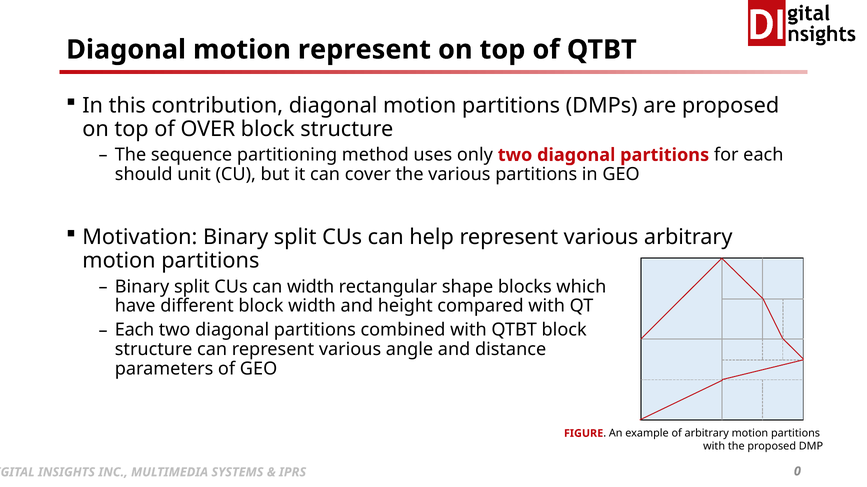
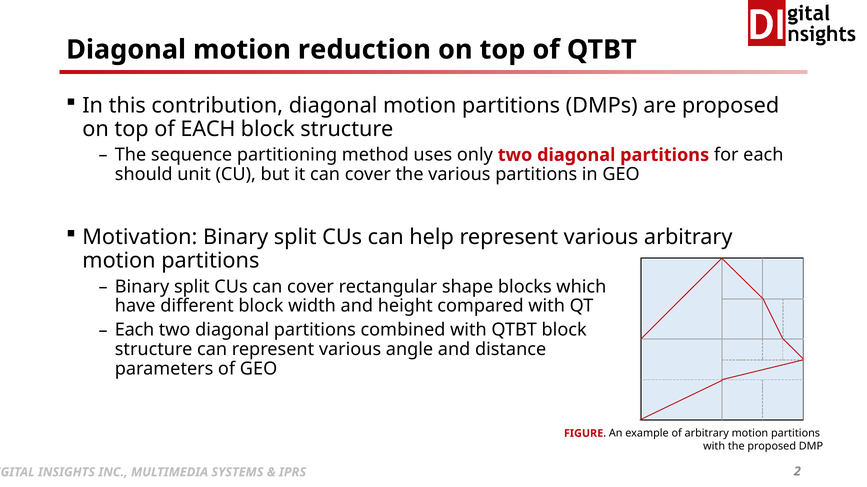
motion represent: represent -> reduction (364, 50)
of OVER: OVER -> EACH (208, 129)
CUs can width: width -> cover (311, 287)
0: 0 -> 2 (797, 472)
